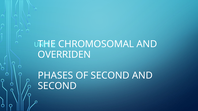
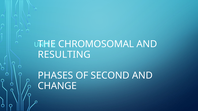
OVERRIDEN: OVERRIDEN -> RESULTING (64, 55)
SECOND: SECOND -> CHANGE (57, 86)
